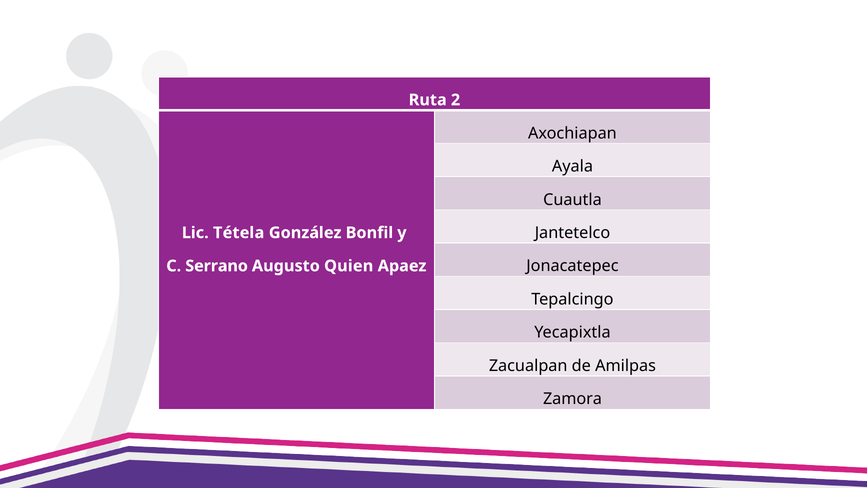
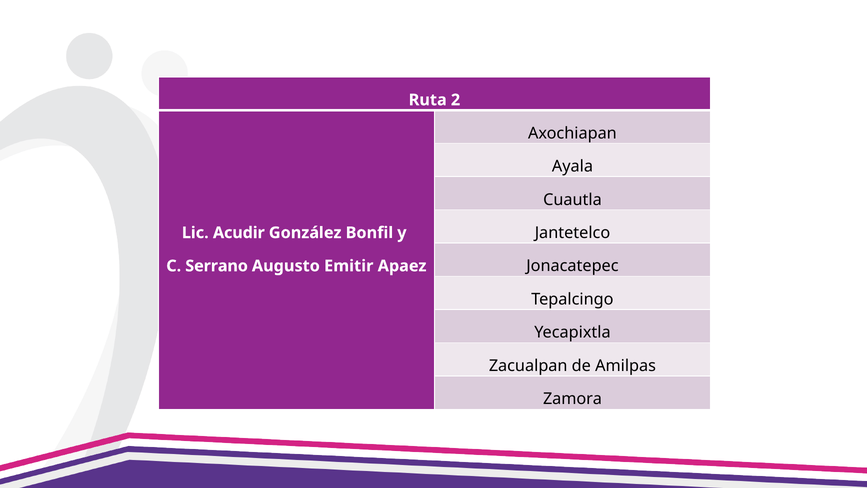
Tétela: Tétela -> Acudir (239, 233)
Quien: Quien -> Emitir (349, 266)
